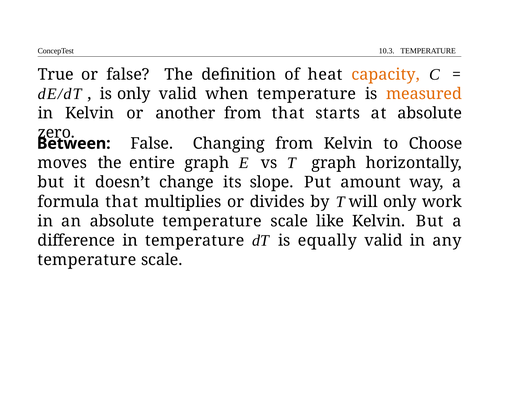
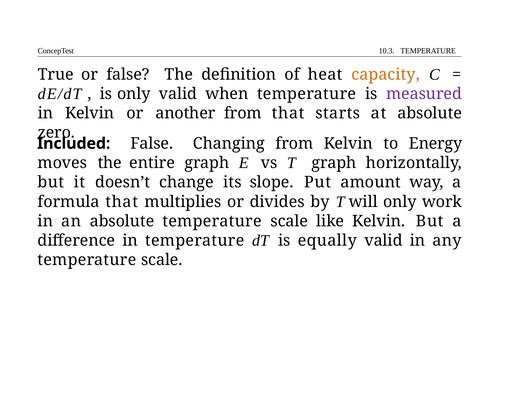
measured colour: orange -> purple (424, 94)
Between: Between -> Included (74, 144)
Choose: Choose -> Energy (436, 144)
